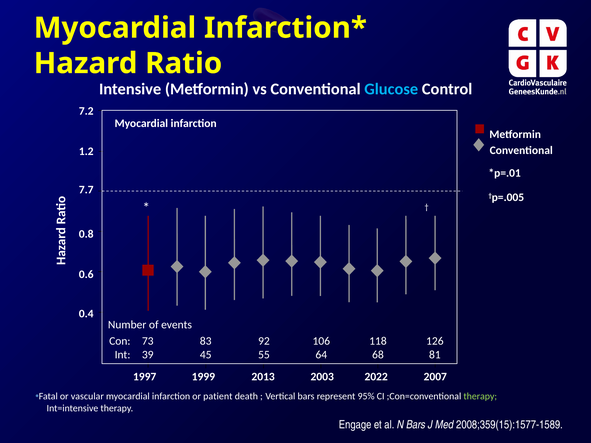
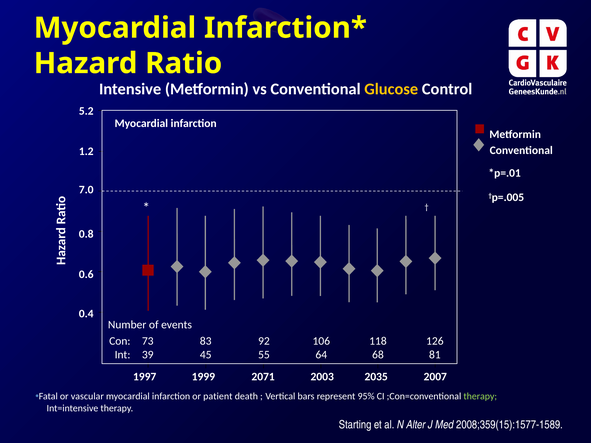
Glucose colour: light blue -> yellow (391, 89)
7.2: 7.2 -> 5.2 (86, 111)
7.7: 7.7 -> 7.0 (86, 190)
2013: 2013 -> 2071 (263, 377)
2022: 2022 -> 2035 (376, 377)
Engage: Engage -> Starting (355, 425)
N Bars: Bars -> Alter (416, 425)
